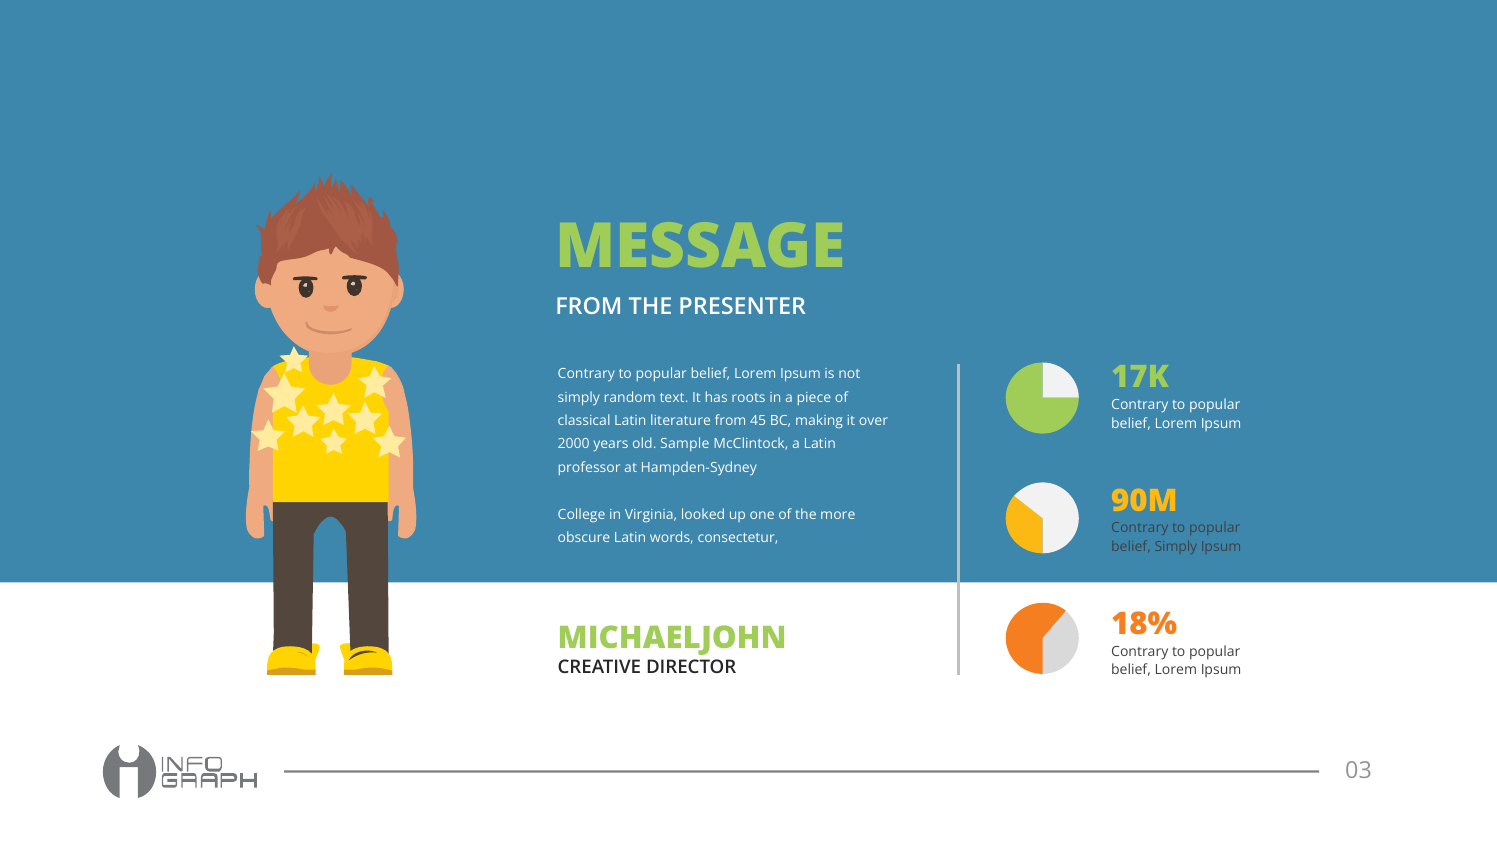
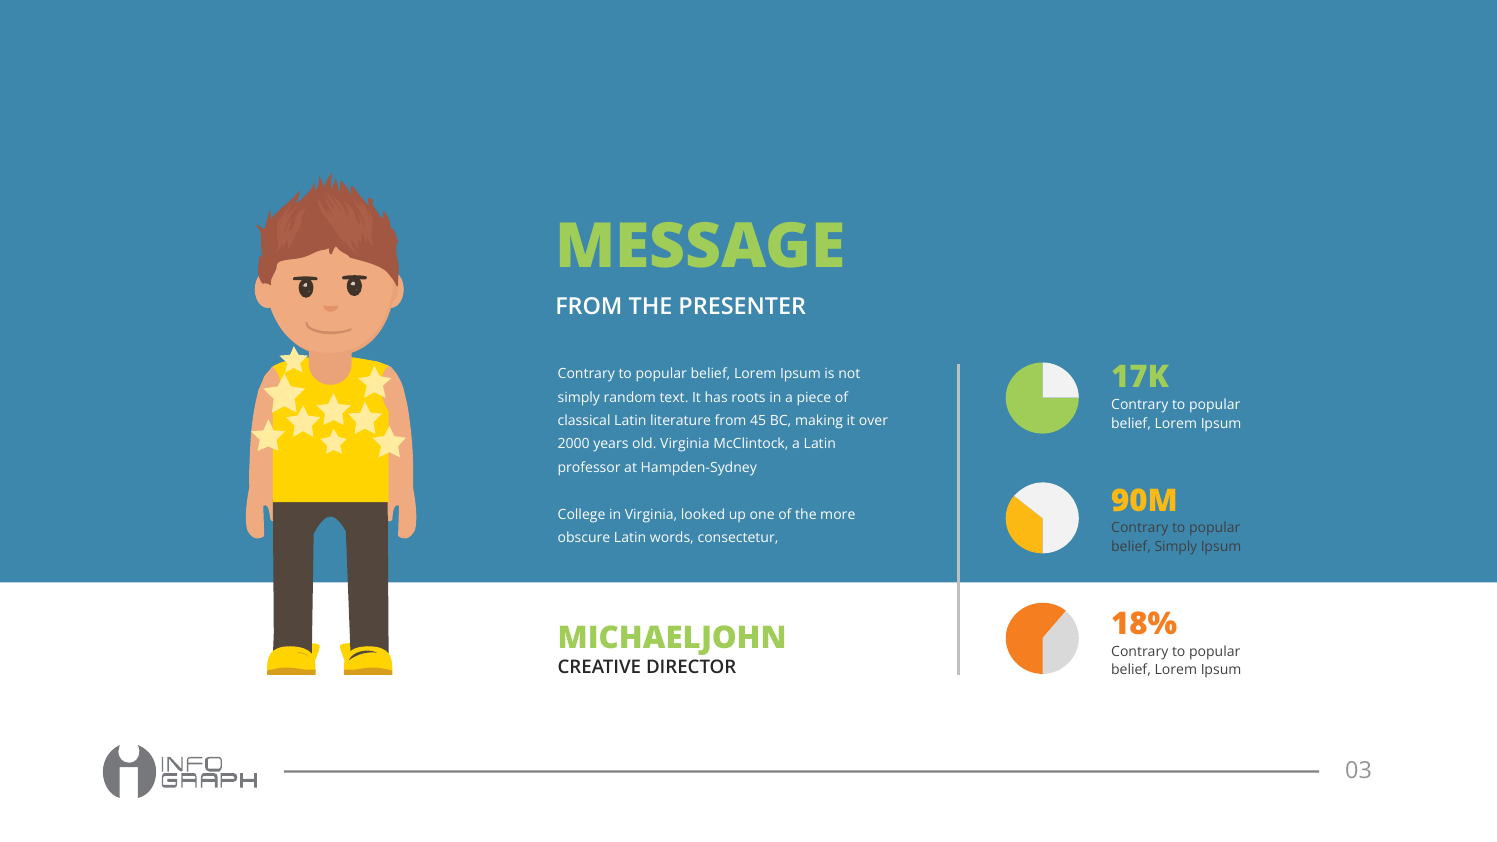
old Sample: Sample -> Virginia (685, 444)
